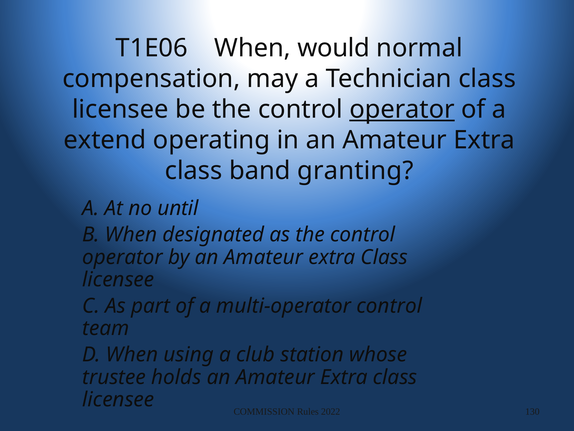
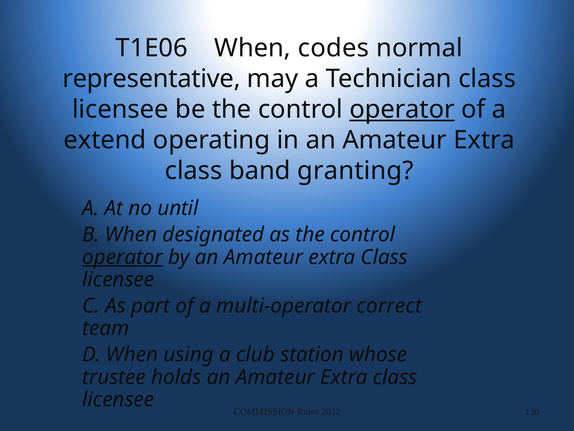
would: would -> codes (333, 48)
compensation: compensation -> representative (151, 79)
operator underline: none -> present (123, 257)
multi-operator control: control -> correct (389, 306)
